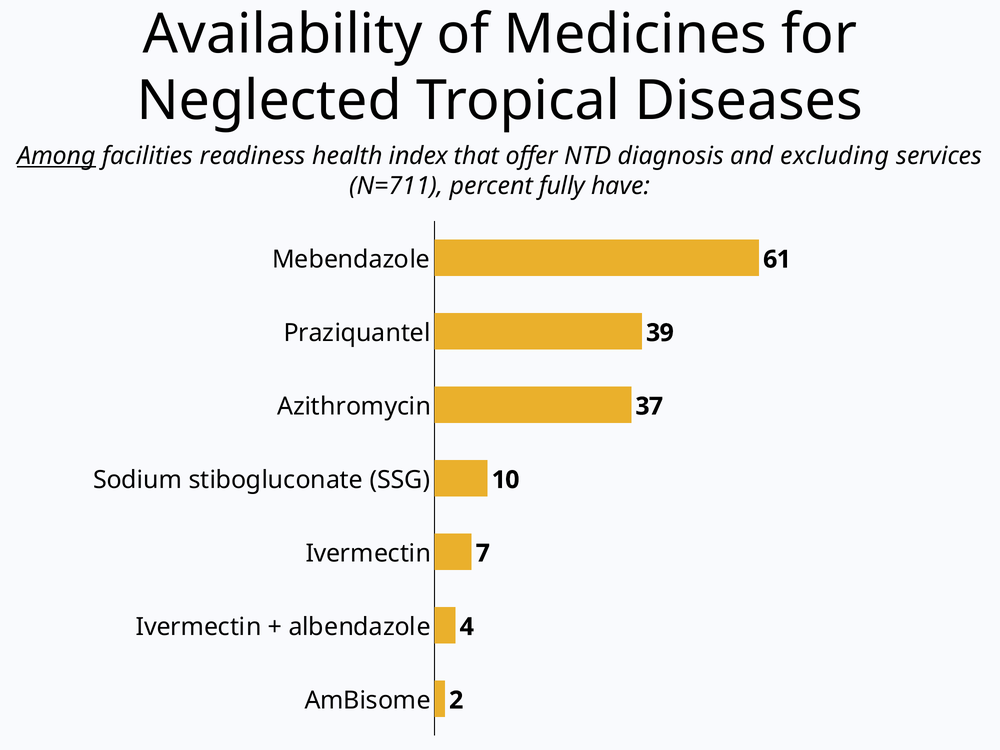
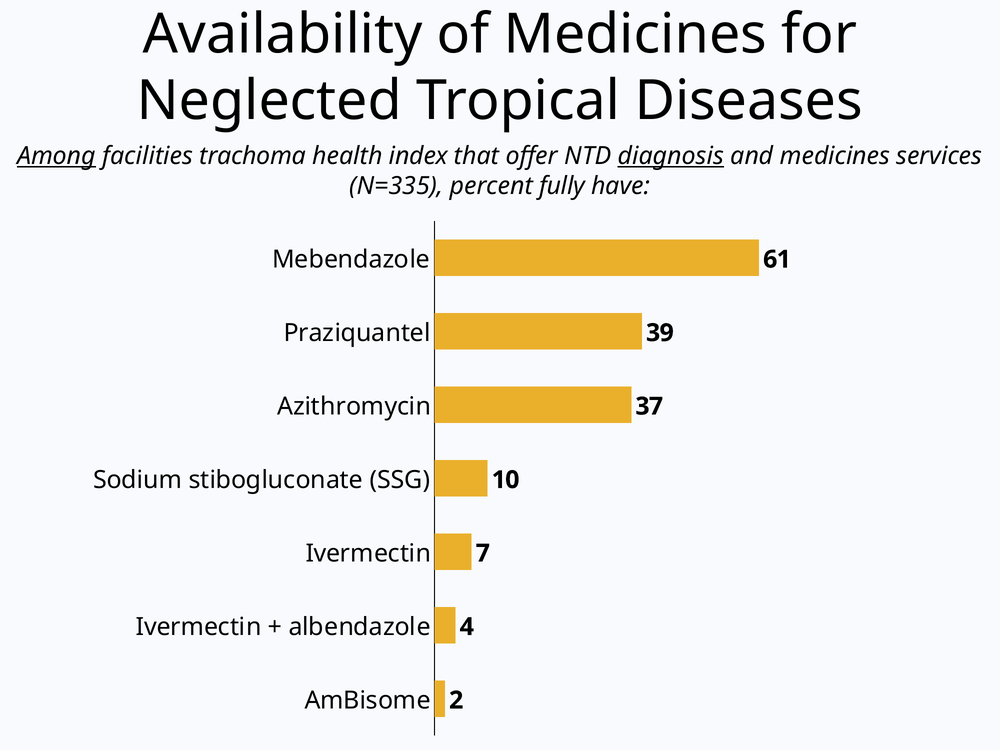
readiness: readiness -> trachoma (253, 156)
diagnosis underline: none -> present (671, 156)
and excluding: excluding -> medicines (835, 156)
N=711: N=711 -> N=335 (396, 186)
